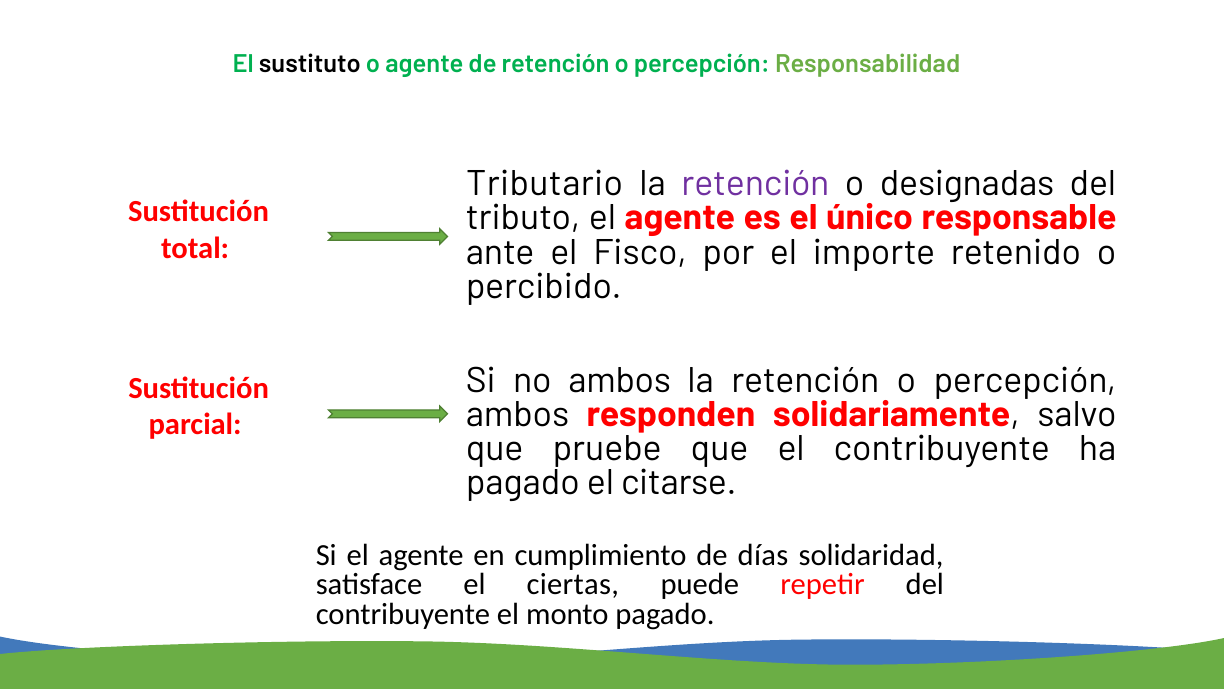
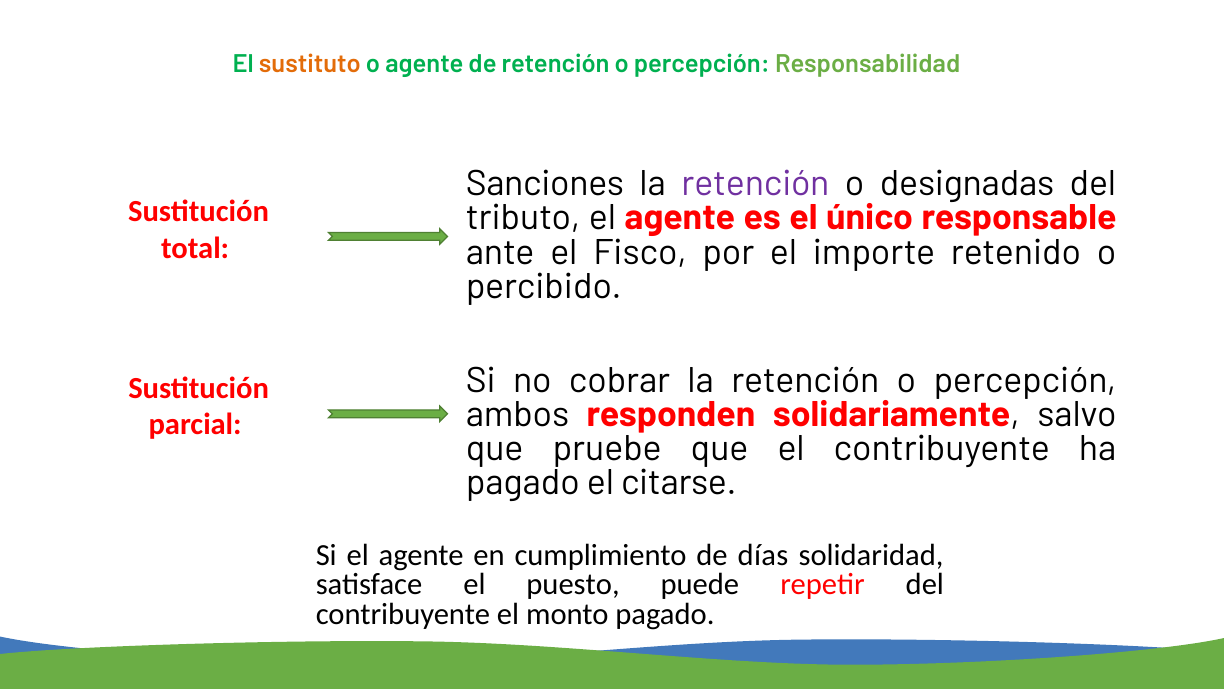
sustituto colour: black -> orange (310, 64)
Tributario: Tributario -> Sanciones (545, 184)
no ambos: ambos -> cobrar (620, 380)
ciertas: ciertas -> puesto (573, 584)
